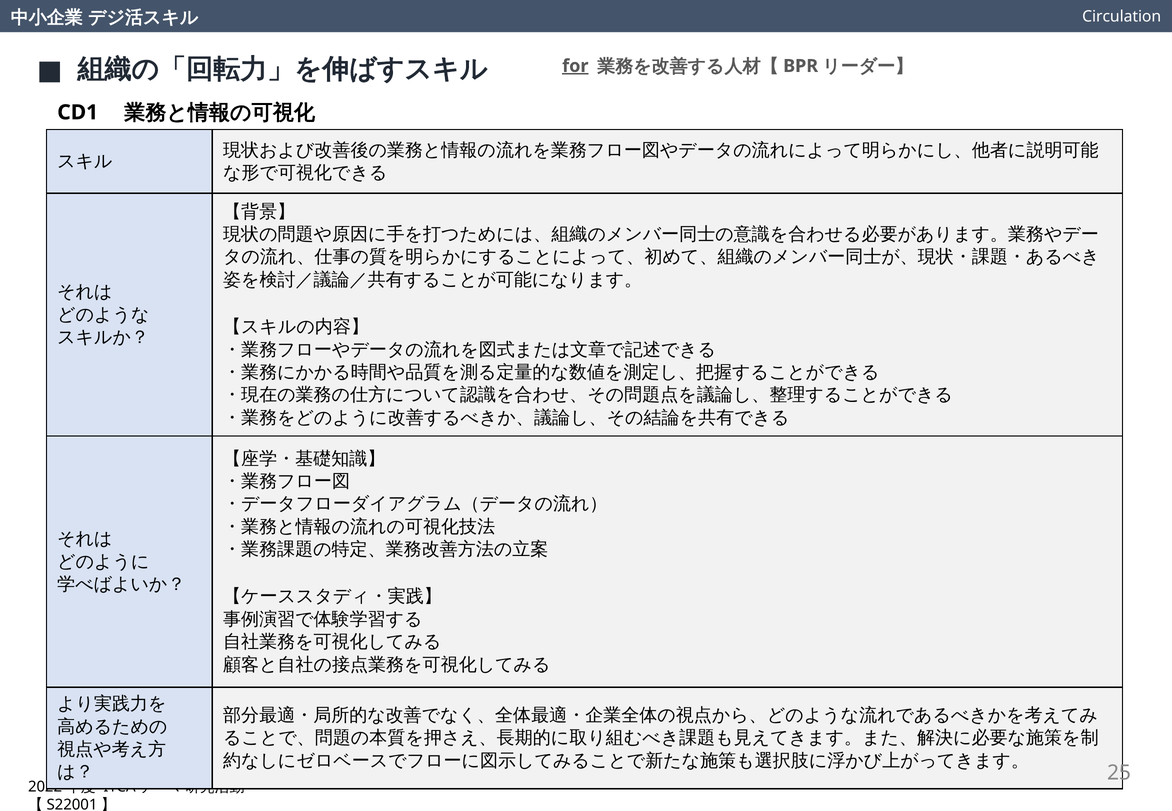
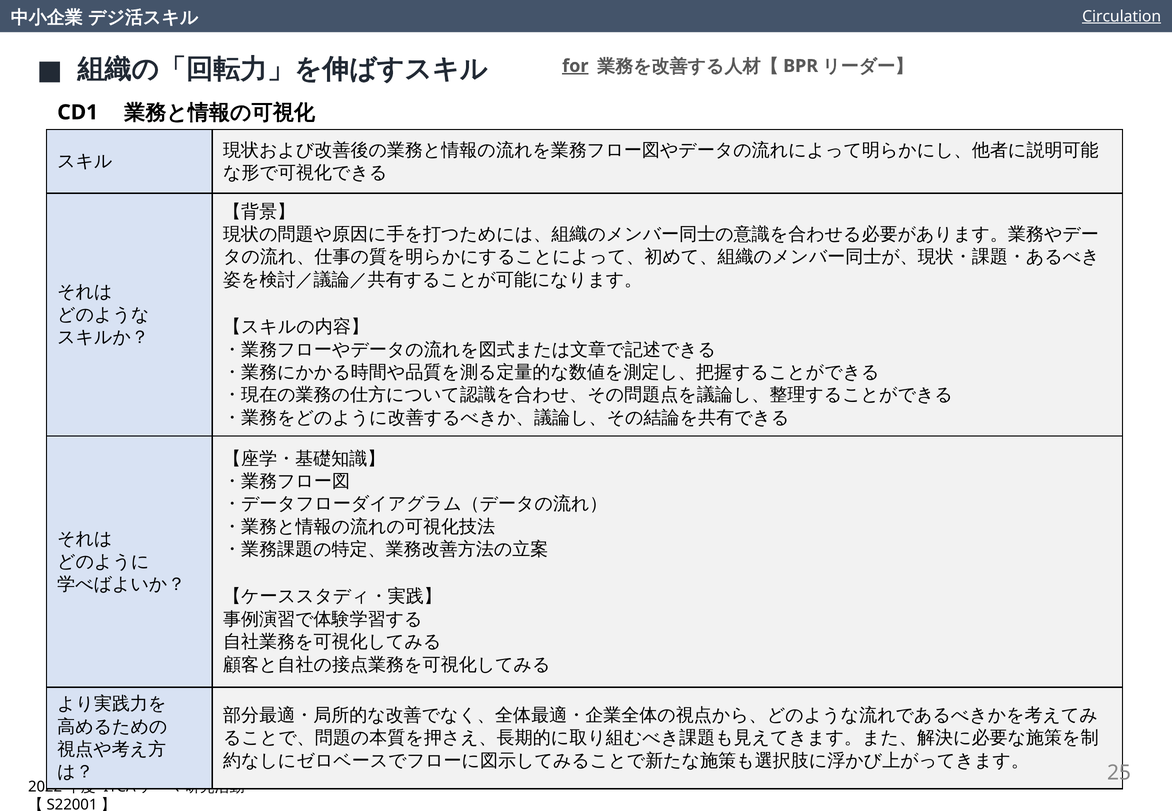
Circulation underline: none -> present (1122, 16)
